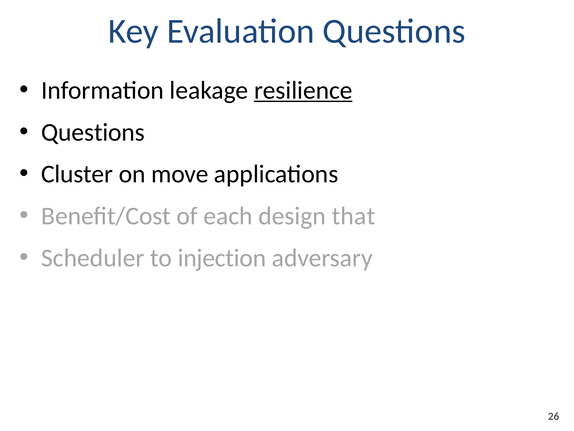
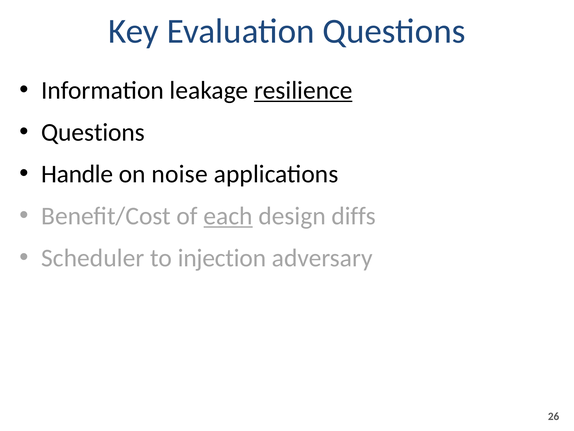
Cluster: Cluster -> Handle (77, 174)
move: move -> noise (180, 174)
each underline: none -> present (228, 216)
that: that -> diffs (354, 216)
